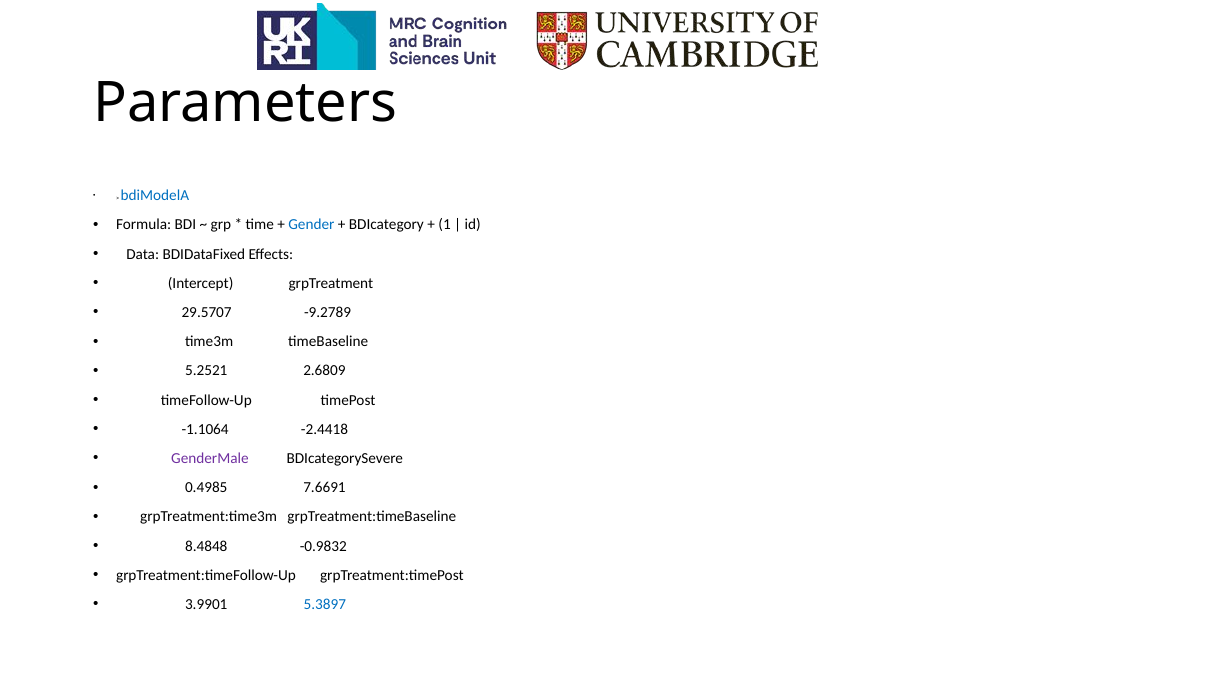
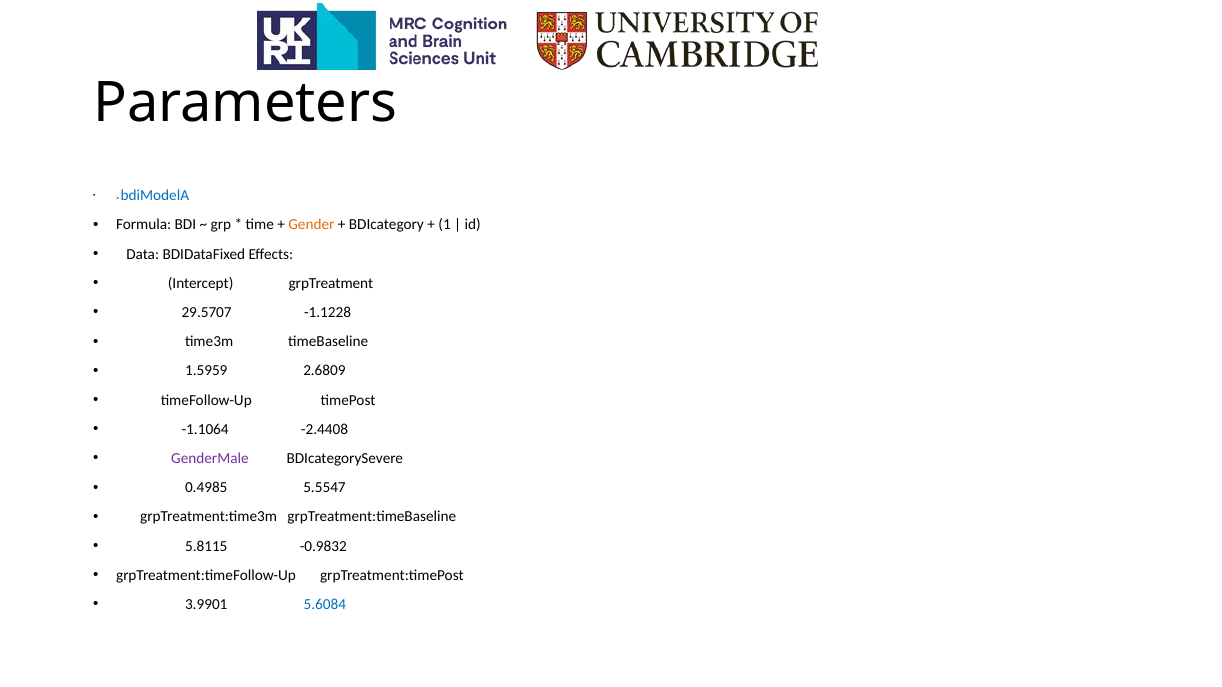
Gender colour: blue -> orange (311, 225)
-9.2789: -9.2789 -> -1.1228 (328, 313)
5.2521: 5.2521 -> 1.5959 (206, 371)
-2.4418: -2.4418 -> -2.4408 (324, 430)
7.6691: 7.6691 -> 5.5547 (324, 488)
8.4848: 8.4848 -> 5.8115 (206, 546)
5.3897: 5.3897 -> 5.6084 (325, 605)
